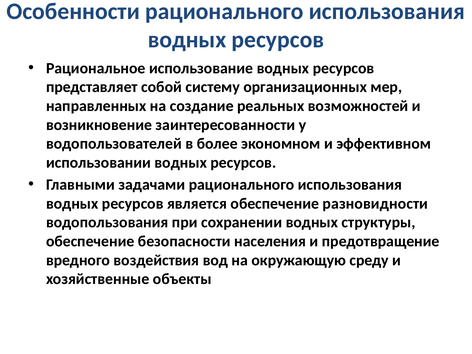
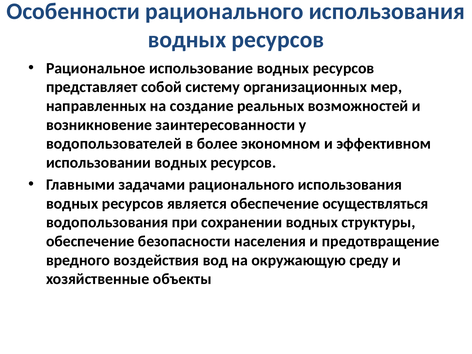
разновидности: разновидности -> осуществляться (375, 204)
